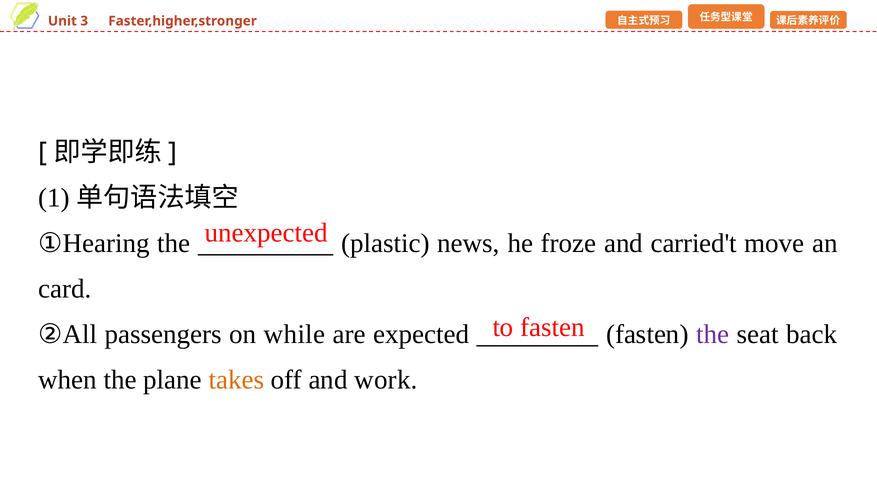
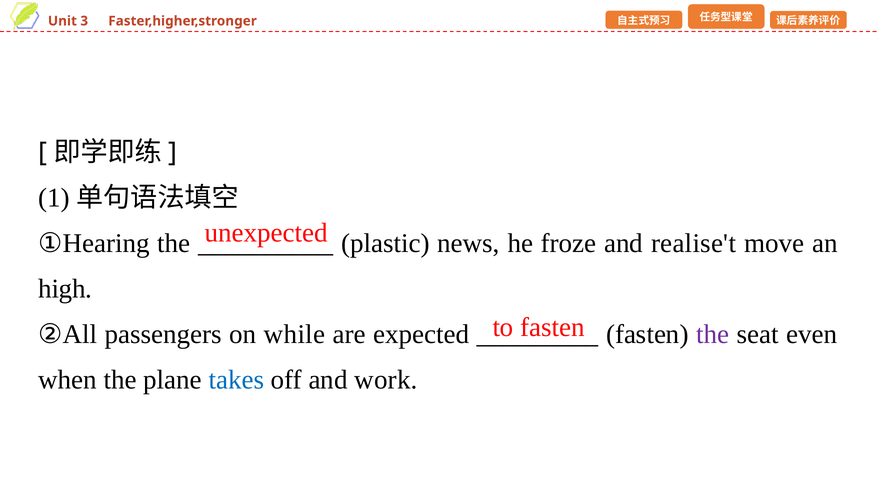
carried't: carried't -> realise't (694, 243)
card: card -> high (65, 289)
back: back -> even (812, 334)
takes colour: orange -> blue (236, 380)
